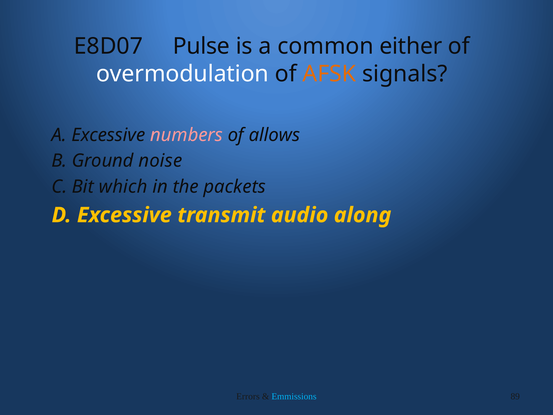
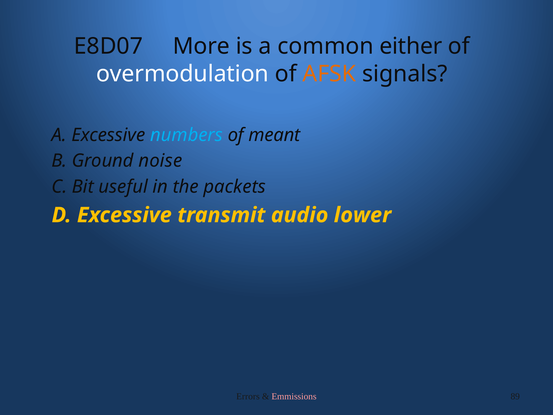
Pulse: Pulse -> More (201, 46)
numbers colour: pink -> light blue (187, 135)
allows: allows -> meant (275, 135)
which: which -> useful (123, 187)
along: along -> lower (363, 215)
Emmissions colour: light blue -> pink (294, 396)
